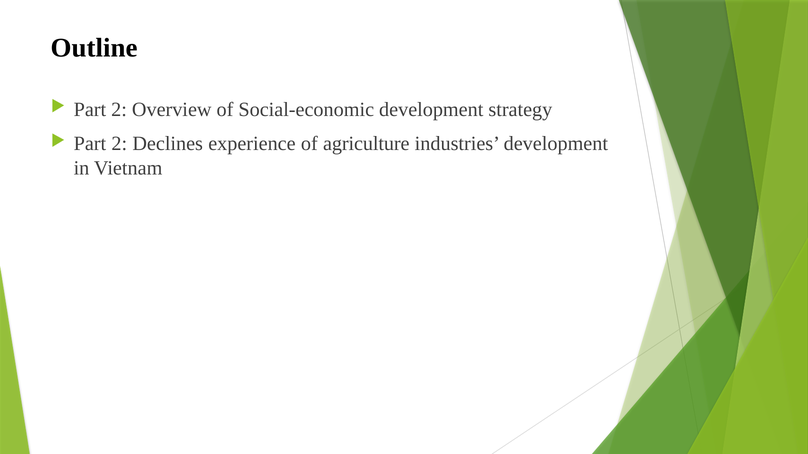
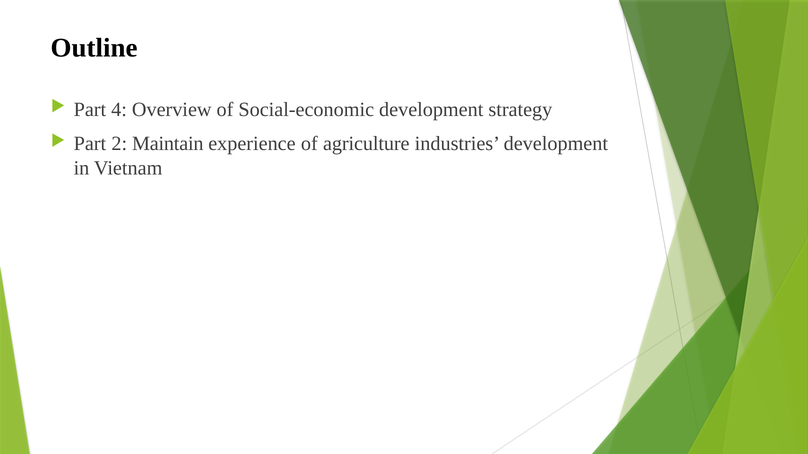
2: 2 -> 4 (119, 110)
Declines: Declines -> Maintain (168, 144)
